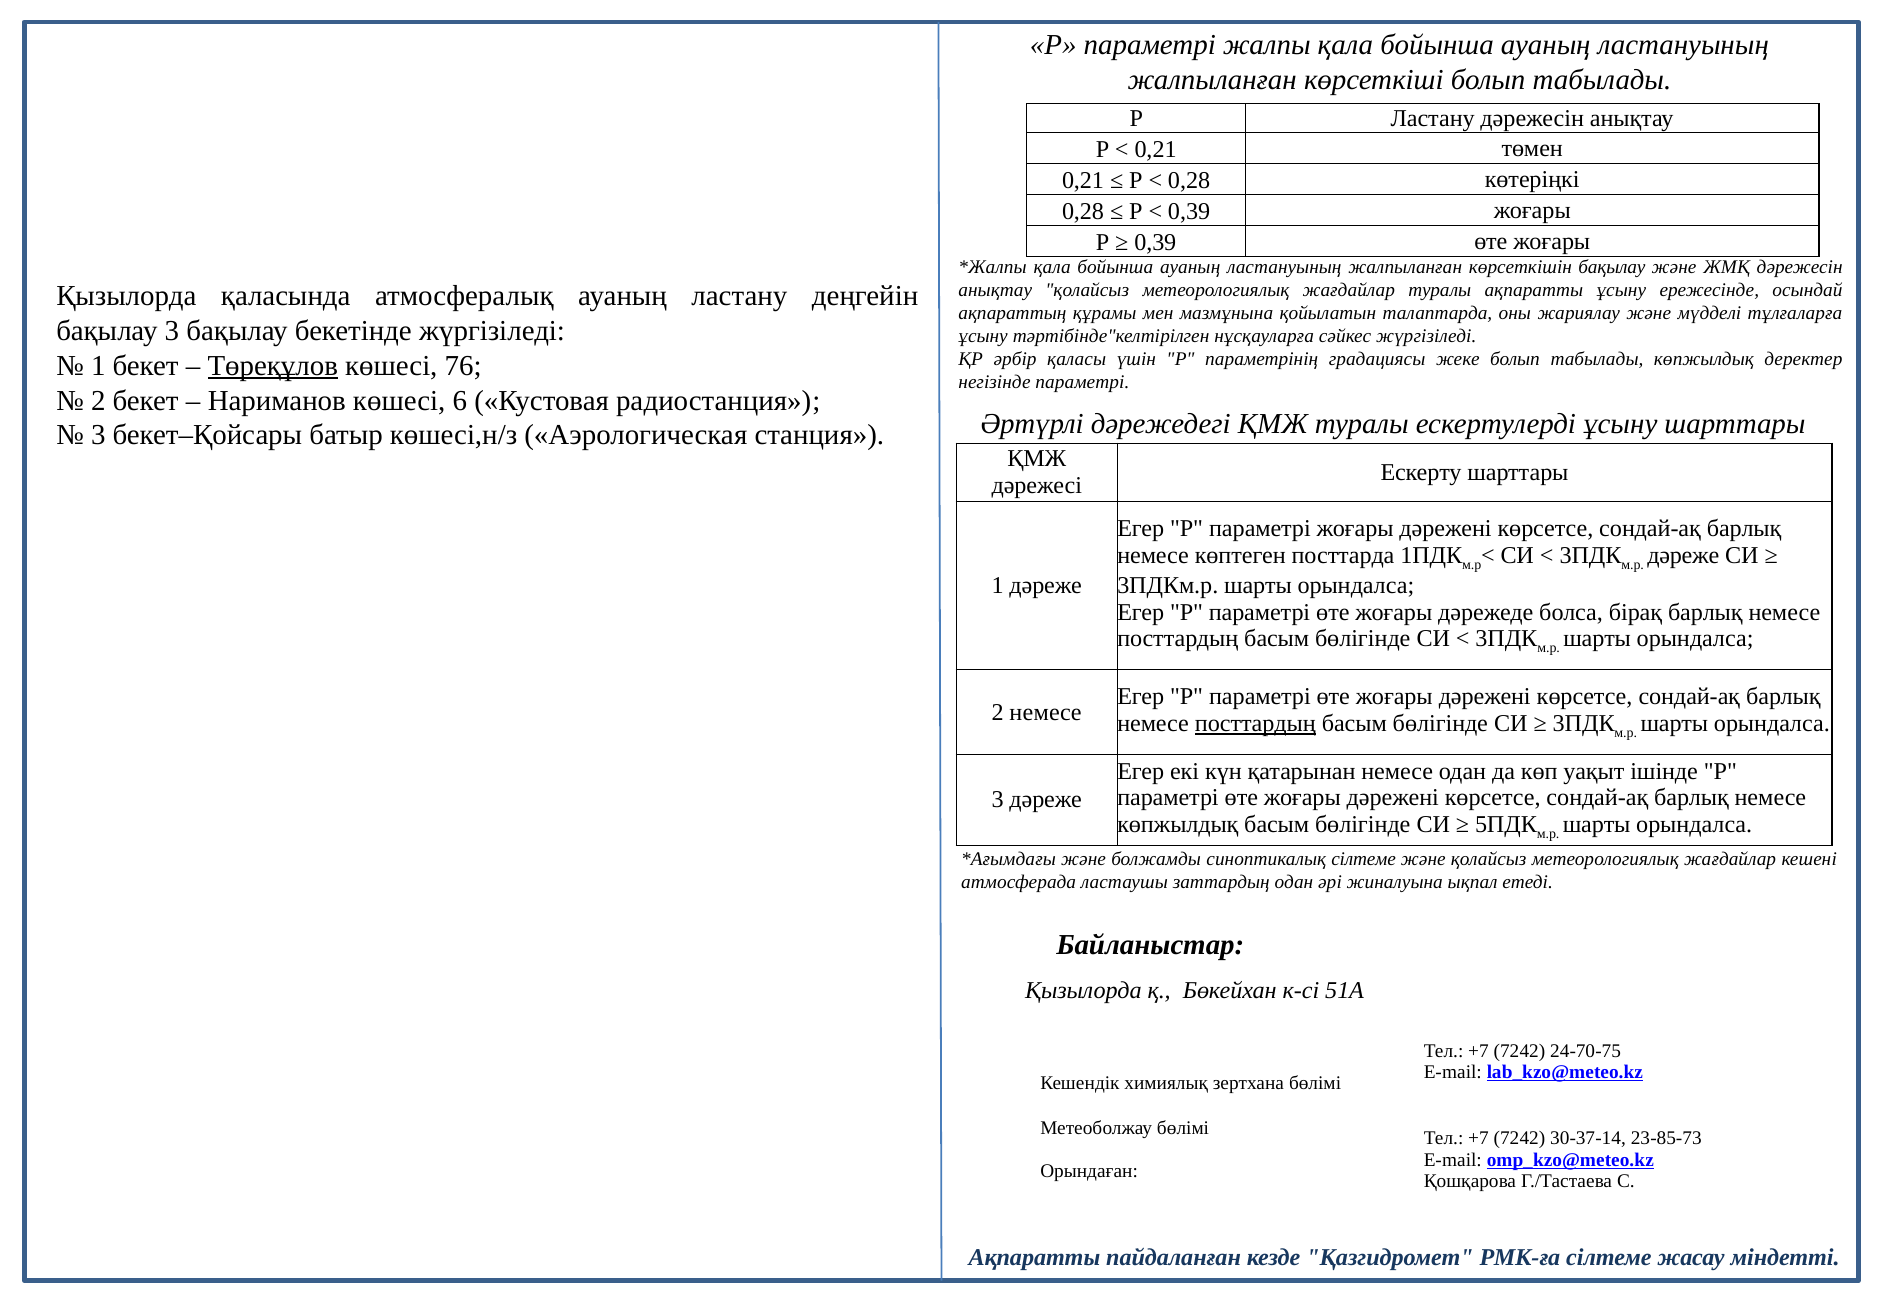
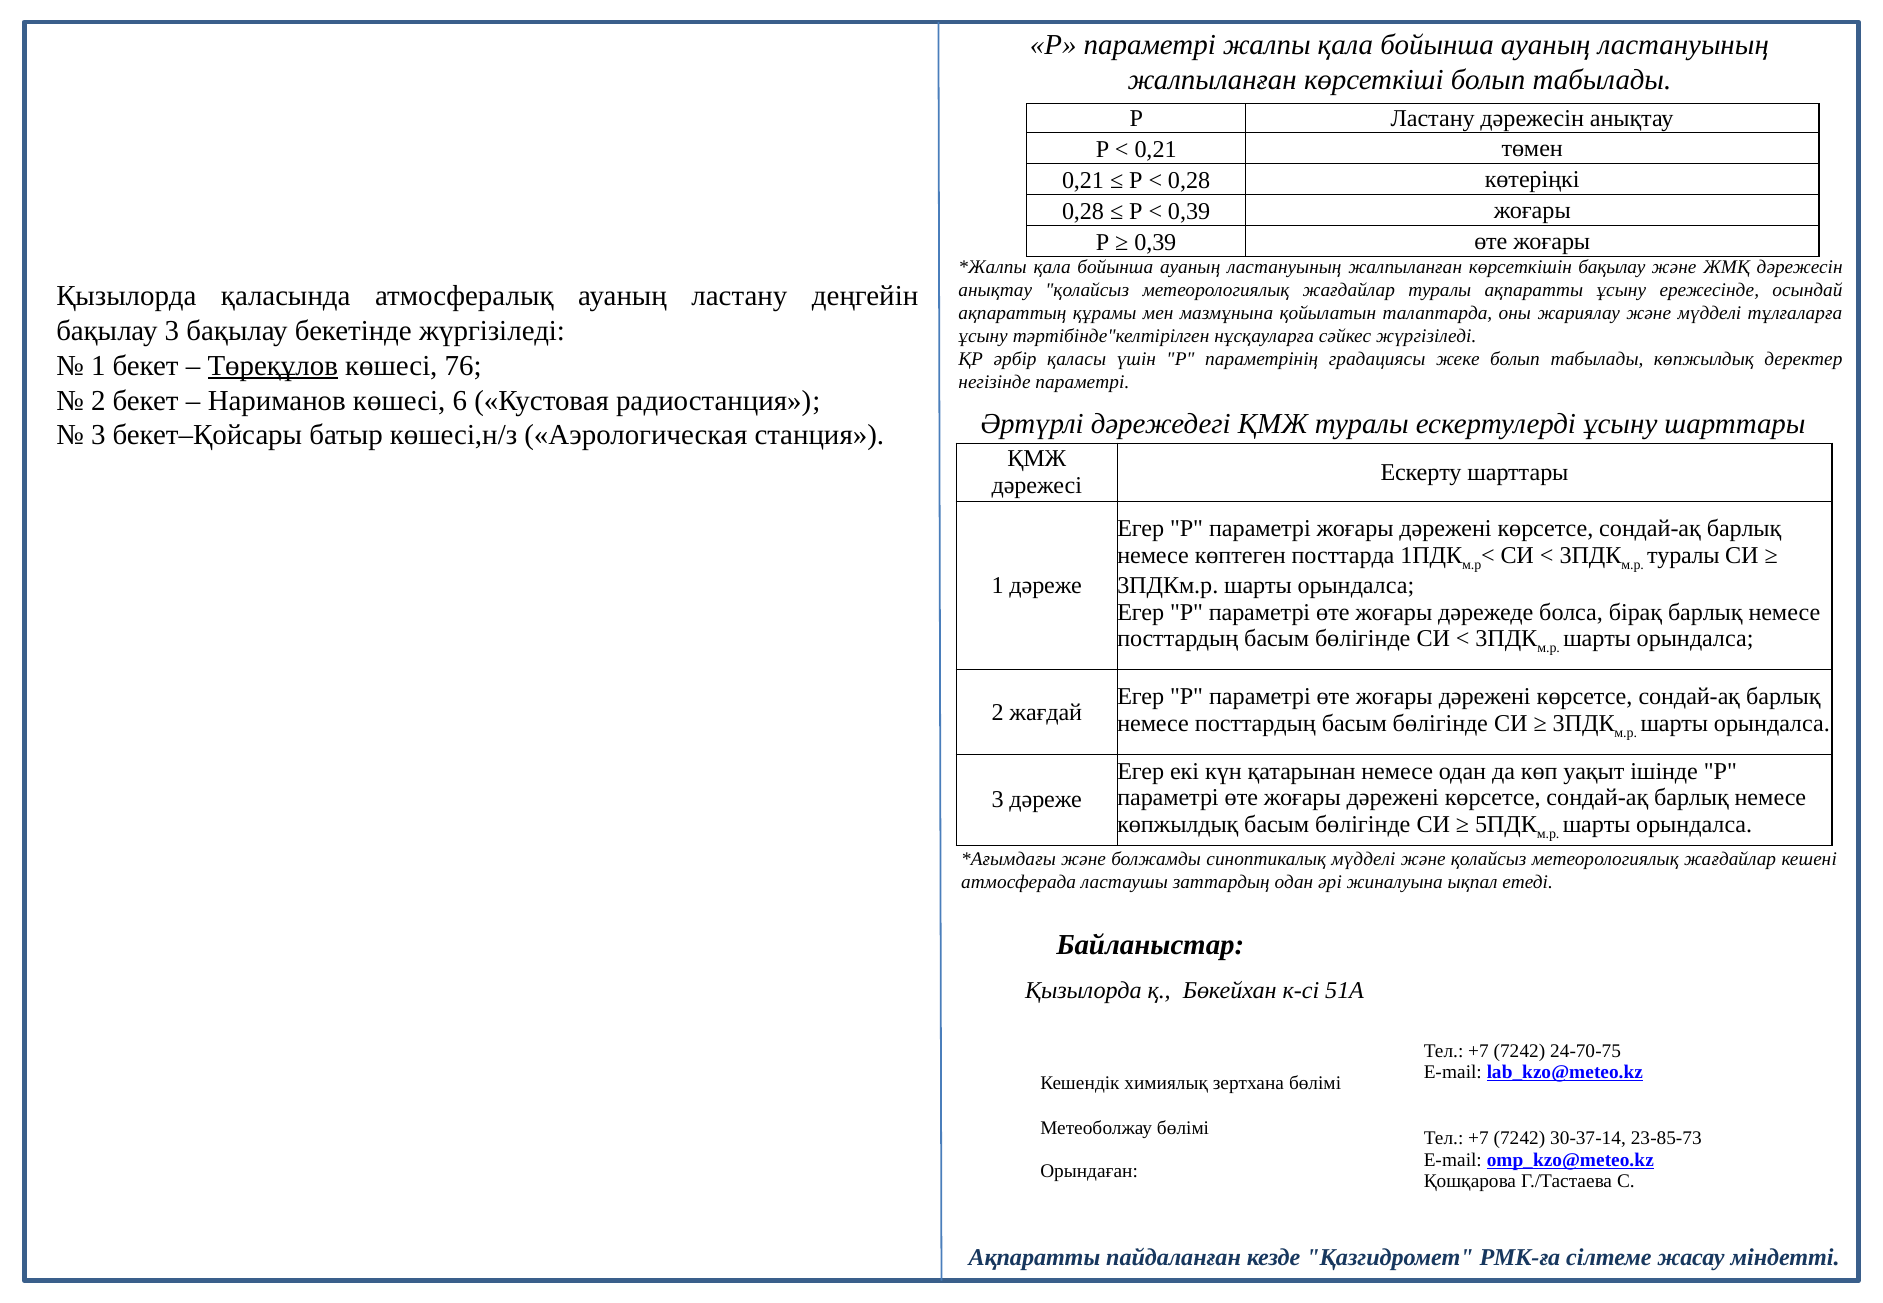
дәреже: дәреже -> туралы (1683, 555)
2 немесе: немесе -> жағдай (1046, 712)
посттардың underline: present -> none (1255, 724)
синоптикалық сілтеме: сілтеме -> мүдделі (1363, 860)
